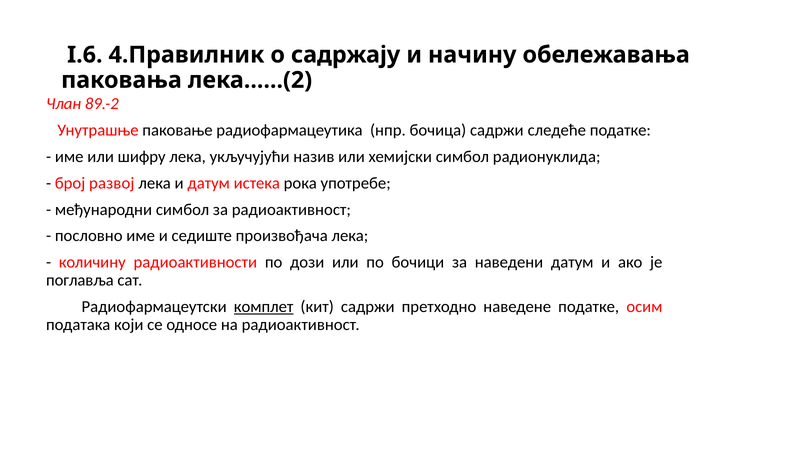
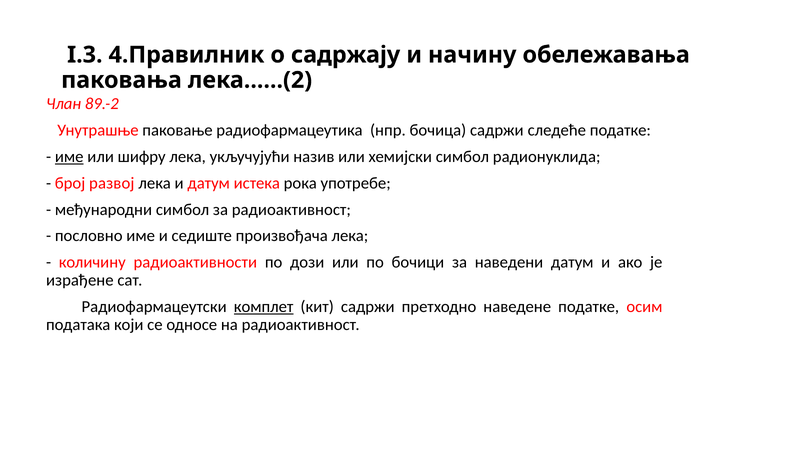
I.6: I.6 -> I.3 (85, 55)
име underline: none -> present (69, 157)
поглавља: поглавља -> израђене (80, 280)
